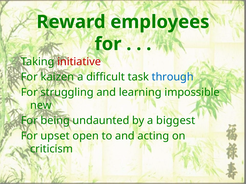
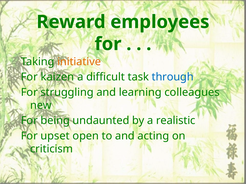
initiative colour: red -> orange (79, 62)
impossible: impossible -> colleagues (192, 92)
biggest: biggest -> realistic (176, 121)
